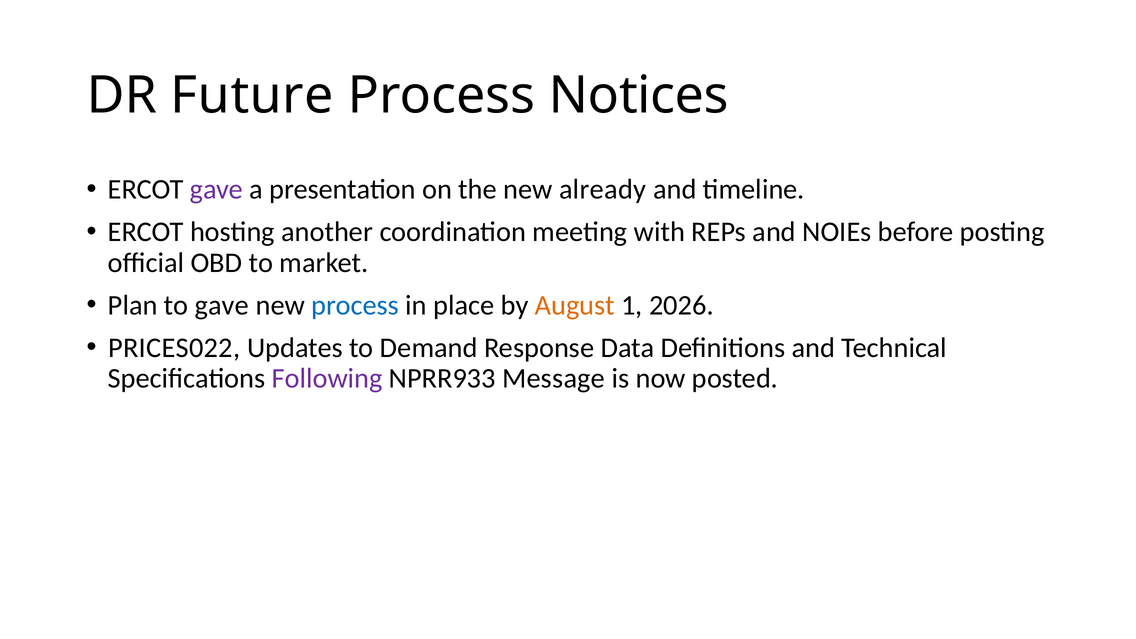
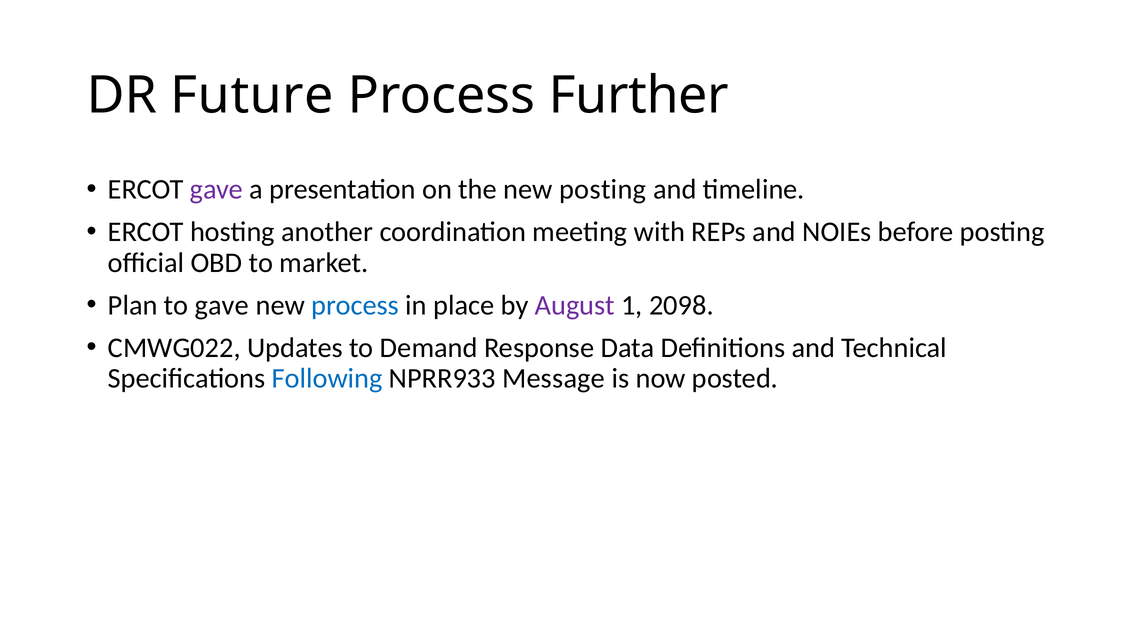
Notices: Notices -> Further (639, 95)
new already: already -> posting (603, 190)
August colour: orange -> purple (575, 305)
2026: 2026 -> 2098 (681, 305)
PRICES022: PRICES022 -> CMWG022 (174, 348)
Following colour: purple -> blue (327, 378)
